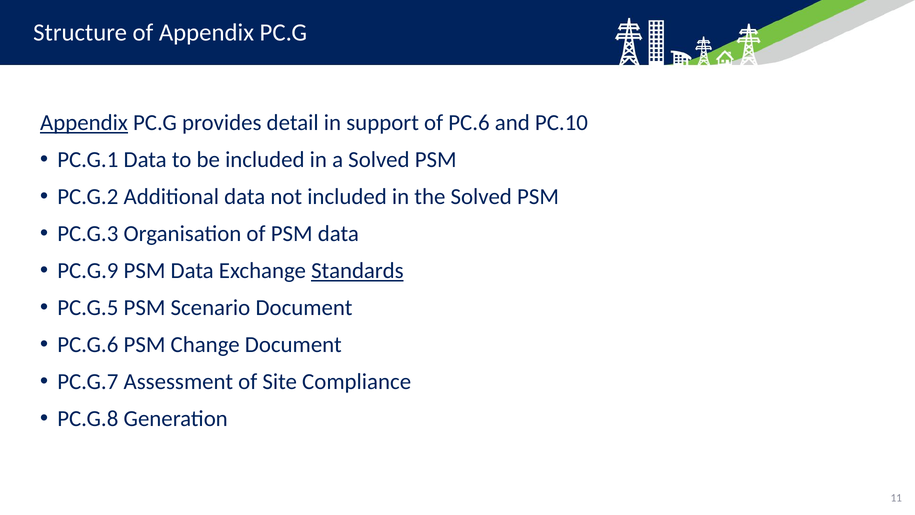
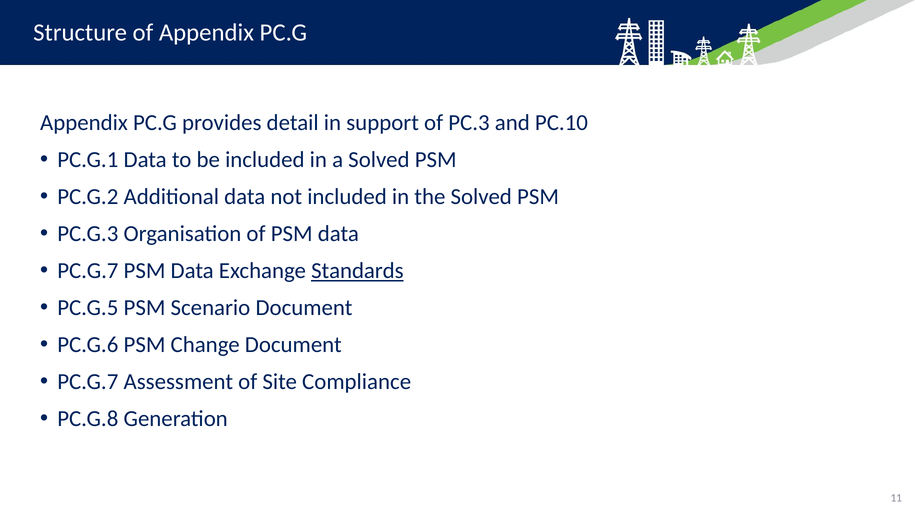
Appendix underline: present -> none (84, 123)
PC.6: PC.6 -> PC.3 (469, 123)
PC.G.9: PC.G.9 -> PC.G.7 (88, 271)
